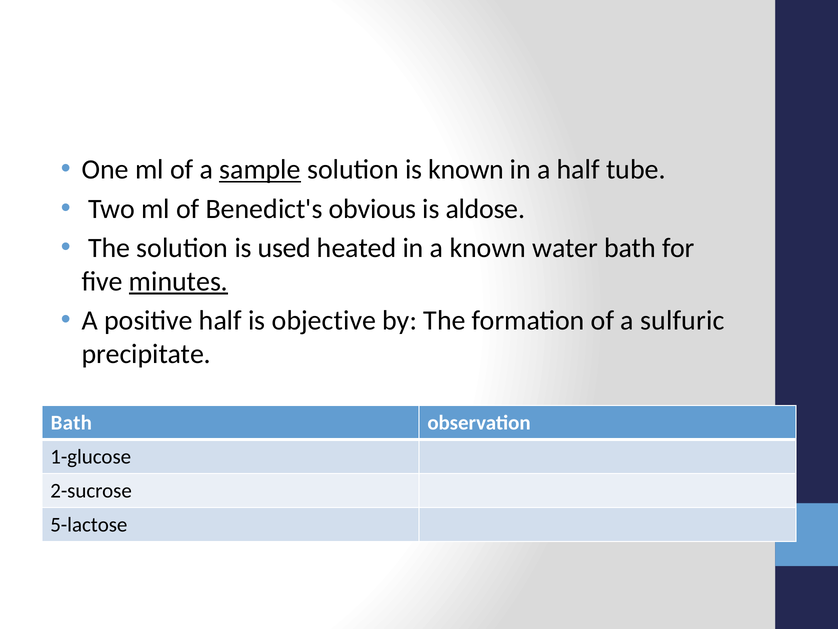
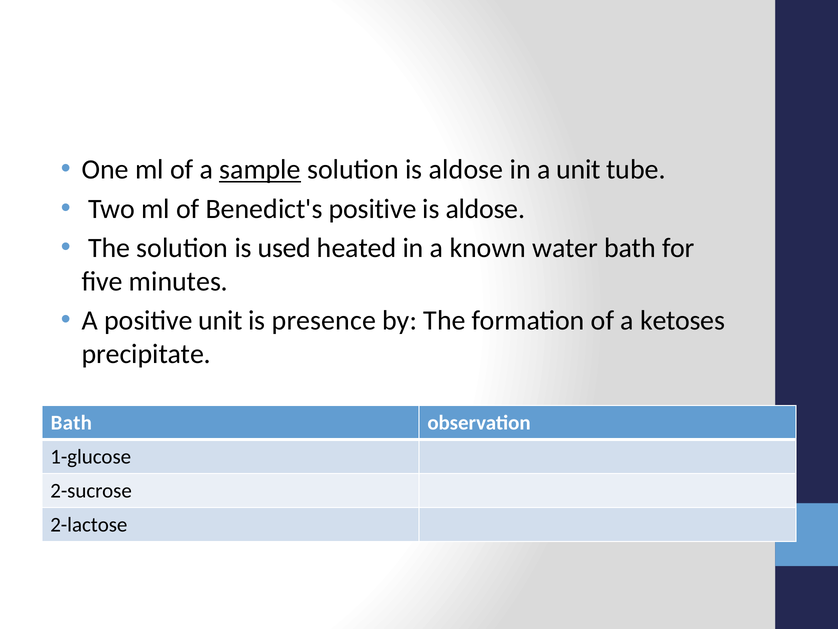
solution is known: known -> aldose (466, 170)
a half: half -> unit (578, 170)
Benedict's obvious: obvious -> positive (373, 209)
minutes underline: present -> none (179, 281)
positive half: half -> unit (221, 320)
objective: objective -> presence (324, 320)
sulfuric: sulfuric -> ketoses (683, 320)
5-lactose: 5-lactose -> 2-lactose (89, 524)
